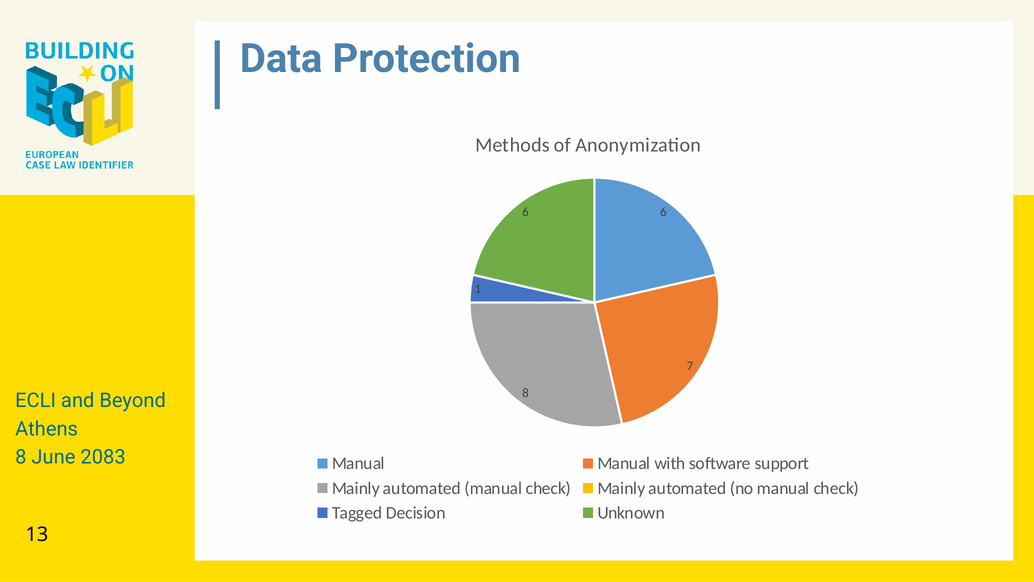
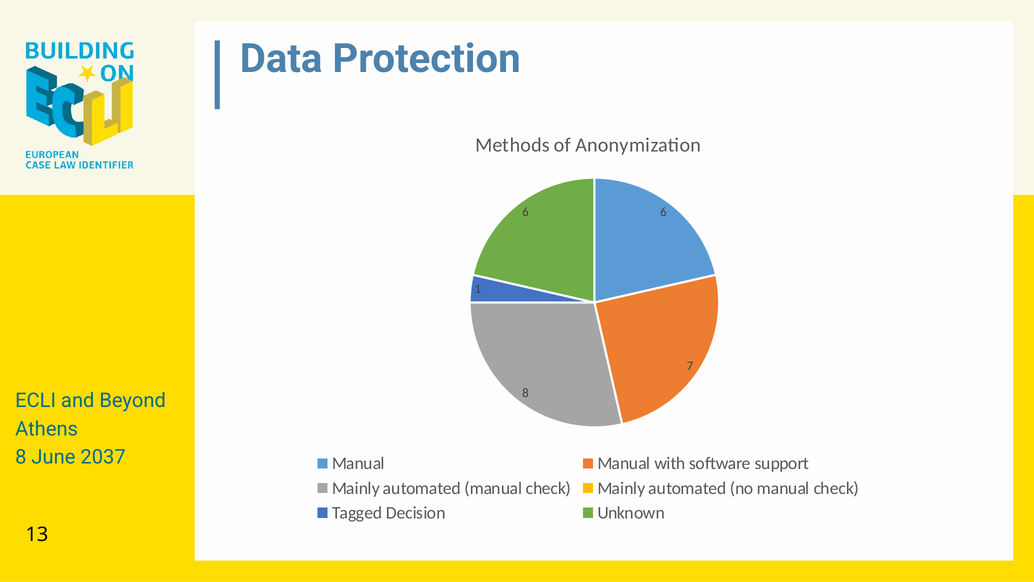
2083: 2083 -> 2037 (103, 457)
